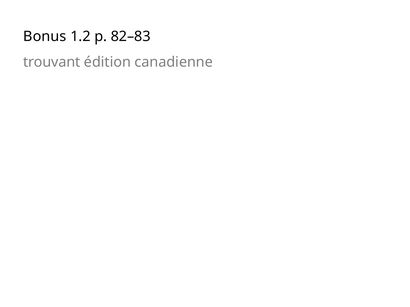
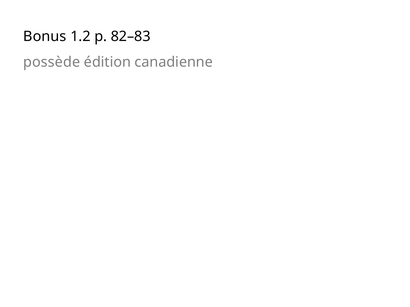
trouvant: trouvant -> possède (52, 62)
